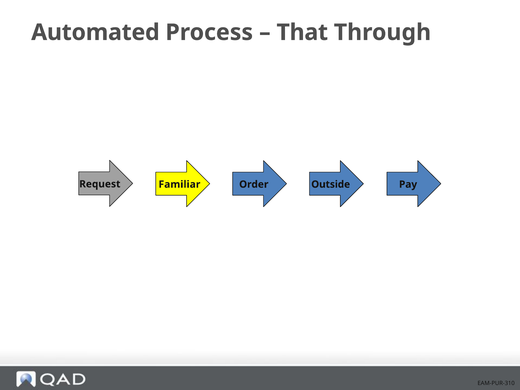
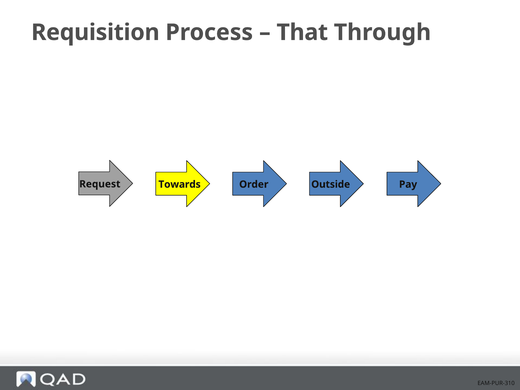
Automated: Automated -> Requisition (95, 32)
Familiar: Familiar -> Towards (180, 184)
